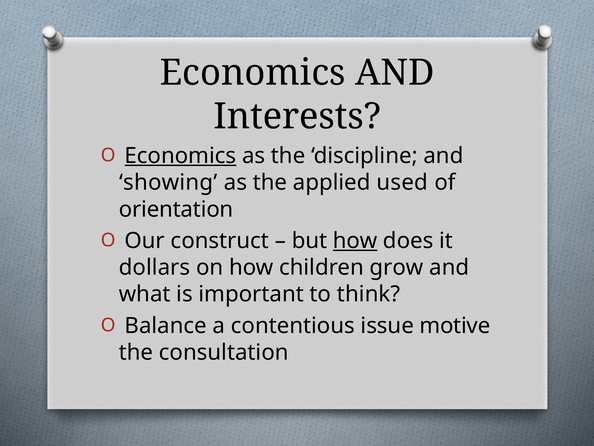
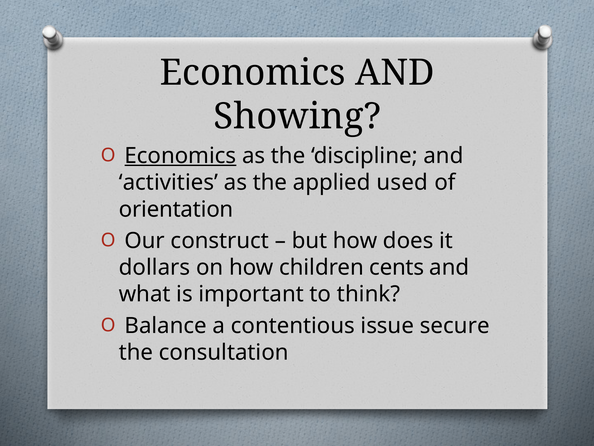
Interests: Interests -> Showing (297, 116)
showing: showing -> activities (168, 182)
how underline: present -> none (355, 240)
grow: grow -> cents (397, 267)
motive: motive -> secure (455, 325)
